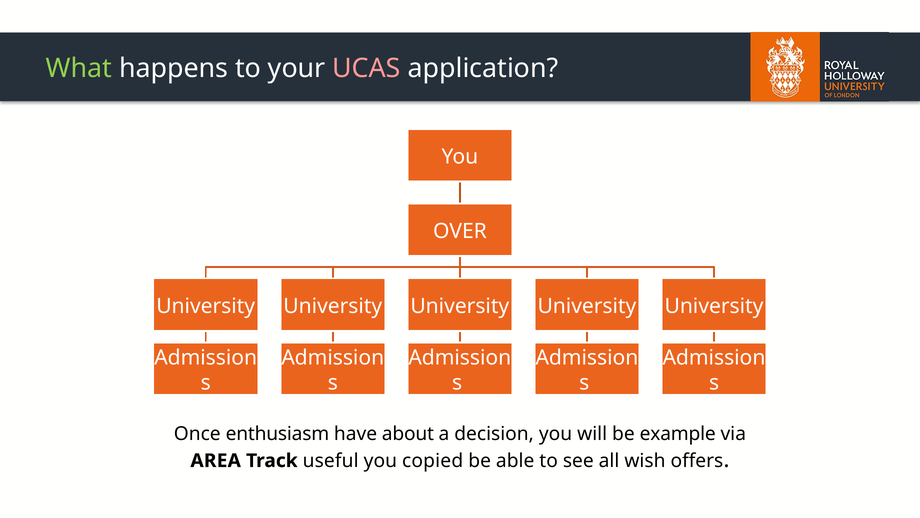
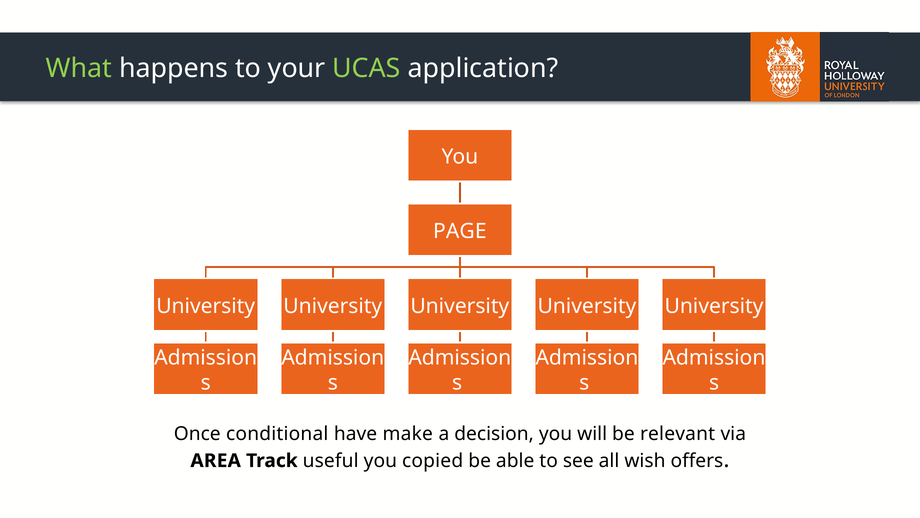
UCAS colour: pink -> light green (367, 68)
OVER: OVER -> PAGE (460, 231)
enthusiasm: enthusiasm -> conditional (277, 433)
about: about -> make (408, 433)
example: example -> relevant (678, 433)
